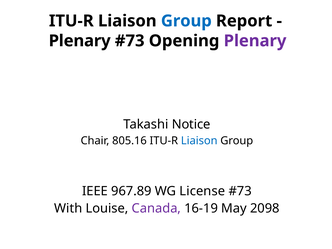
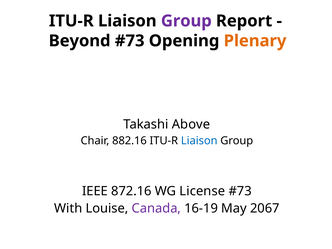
Group colour: blue -> purple (186, 21)
Plenary: Plenary -> Beyond (80, 41)
Plenary colour: purple -> orange (255, 41)
Notice: Notice -> Above (191, 124)
805.16: 805.16 -> 882.16 (129, 141)
967.89: 967.89 -> 872.16 (131, 191)
2098: 2098 -> 2067 (265, 208)
